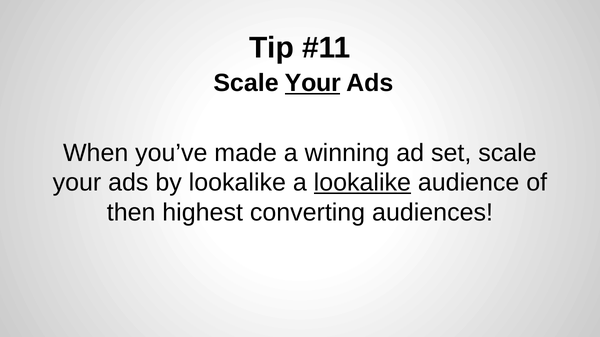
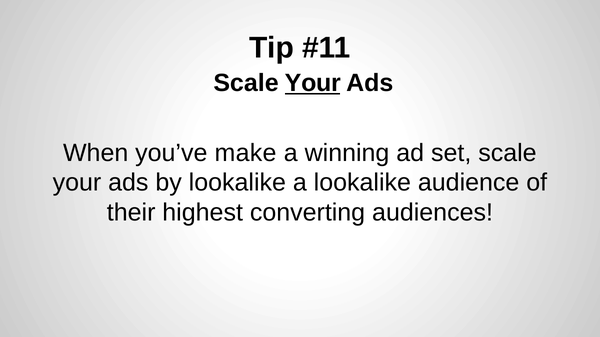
made: made -> make (246, 153)
lookalike underline: present -> none (362, 183)
then: then -> their (131, 213)
